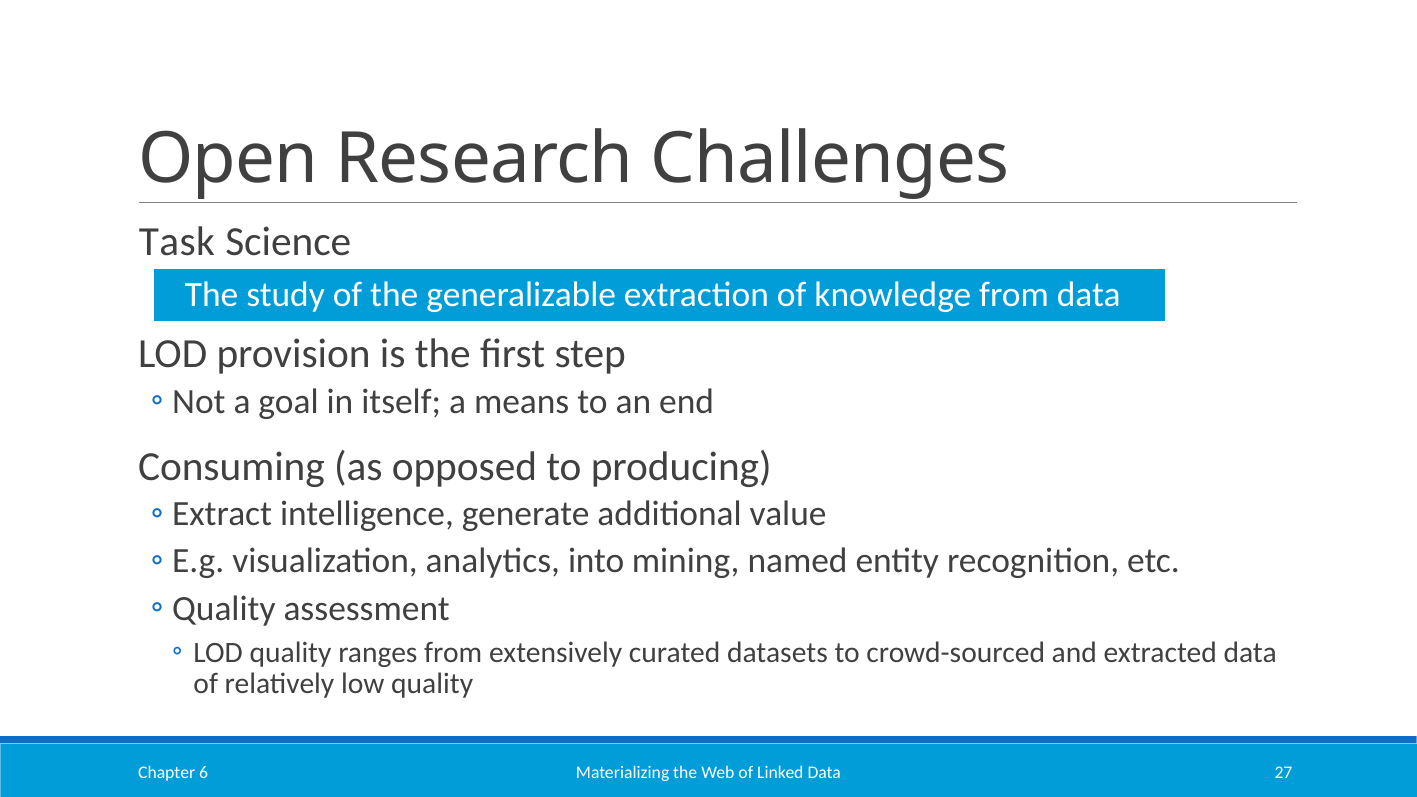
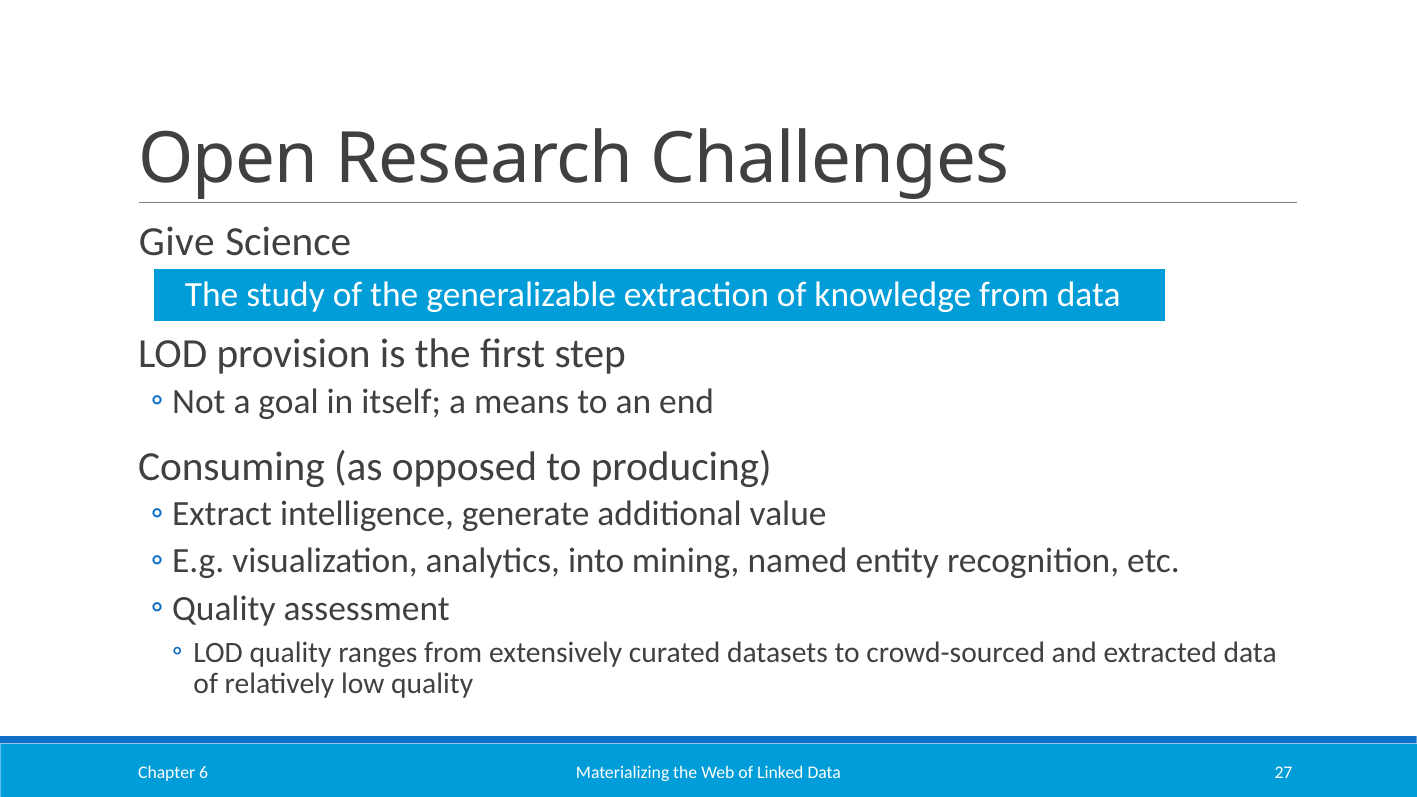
Task: Task -> Give (177, 242)
